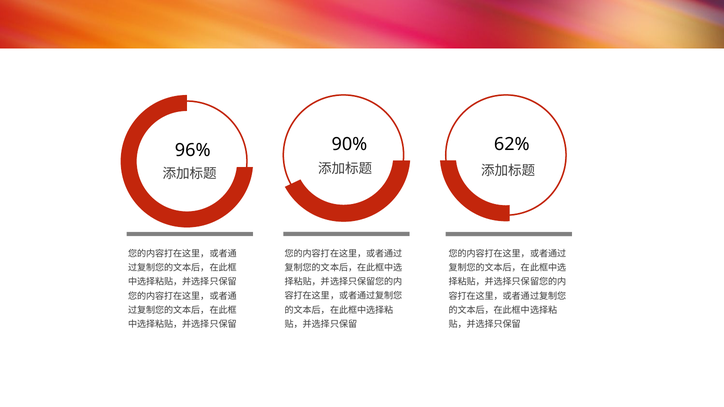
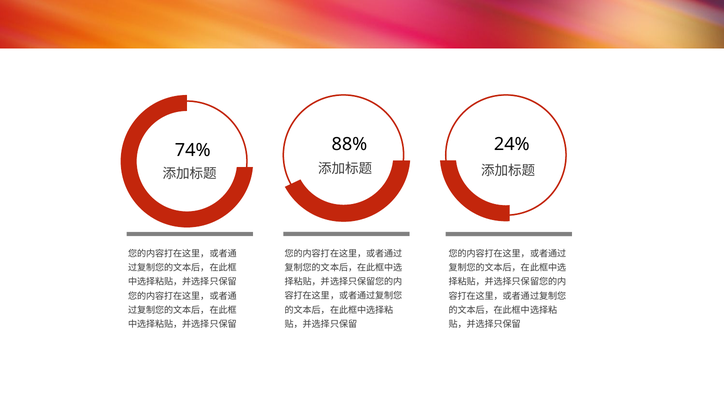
90%: 90% -> 88% (349, 144)
62%: 62% -> 24% (512, 144)
96%: 96% -> 74% (193, 150)
